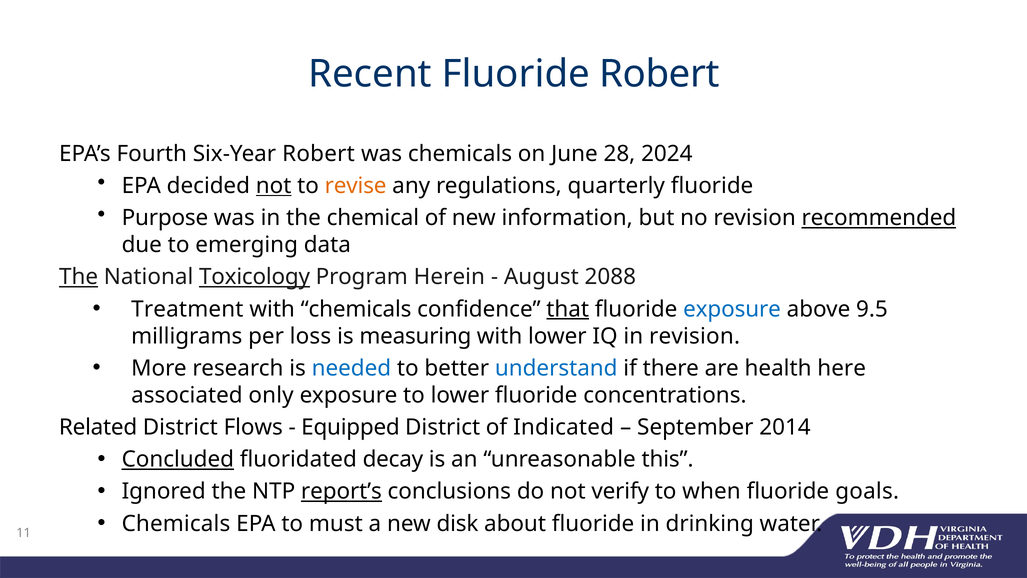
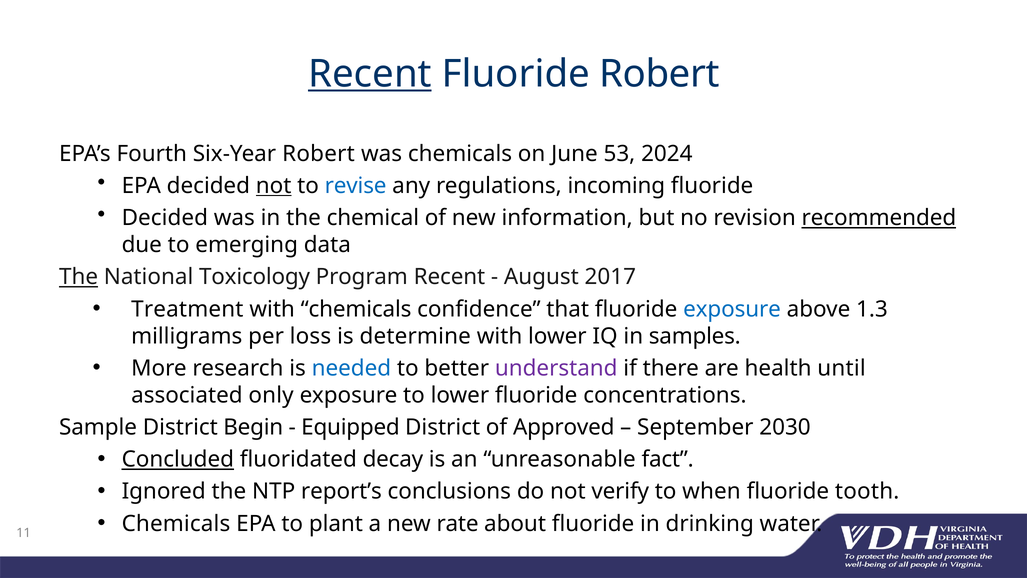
Recent underline: none -> present (370, 74)
28: 28 -> 53 (619, 154)
revise colour: orange -> blue (356, 186)
quarterly: quarterly -> incoming (616, 186)
Purpose: Purpose -> Decided (165, 218)
Toxicology underline: present -> none (255, 277)
Program Herein: Herein -> Recent (449, 277)
2088: 2088 -> 2017 (610, 277)
that underline: present -> none (568, 309)
9.5: 9.5 -> 1.3 (872, 309)
measuring: measuring -> determine (415, 336)
in revision: revision -> samples (695, 336)
understand colour: blue -> purple (556, 368)
here: here -> until (842, 368)
Related: Related -> Sample (98, 427)
Flows: Flows -> Begin (253, 427)
Indicated: Indicated -> Approved (564, 427)
2014: 2014 -> 2030 (785, 427)
this: this -> fact (668, 459)
report’s underline: present -> none (341, 491)
goals: goals -> tooth (867, 491)
must: must -> plant (336, 523)
disk: disk -> rate (458, 523)
